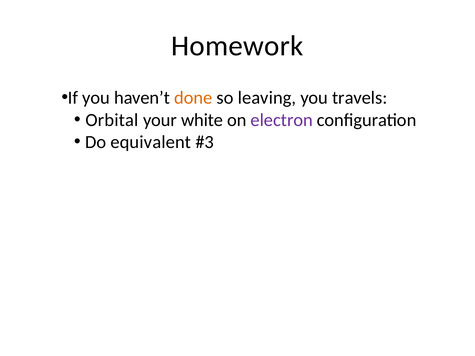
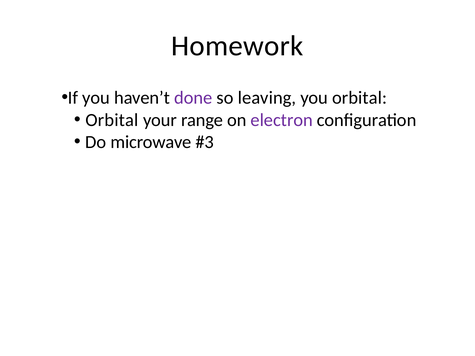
done colour: orange -> purple (193, 98)
you travels: travels -> orbital (360, 98)
white: white -> range (202, 120)
equivalent: equivalent -> microwave (151, 142)
